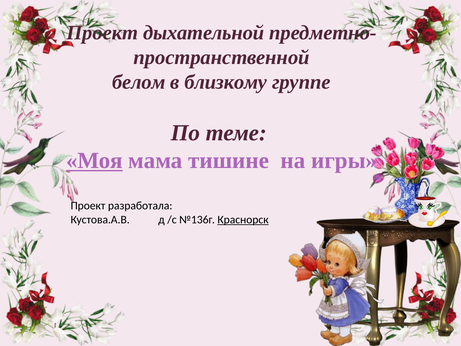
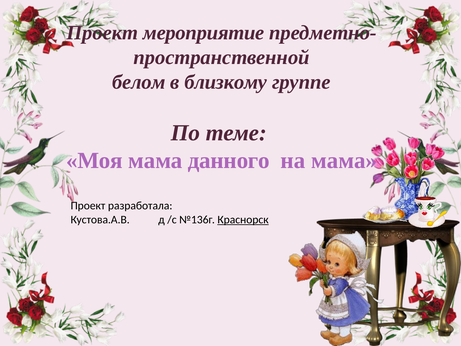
дыхательной: дыхательной -> мероприятие (204, 33)
Моя underline: present -> none (94, 160)
тишине: тишине -> данного (229, 160)
на игры: игры -> мама (344, 160)
